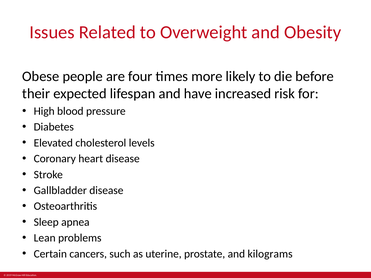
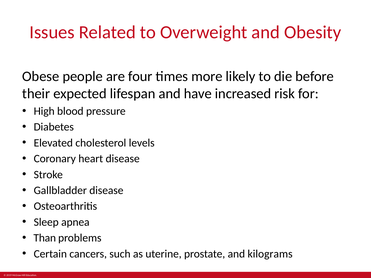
Lean: Lean -> Than (45, 238)
